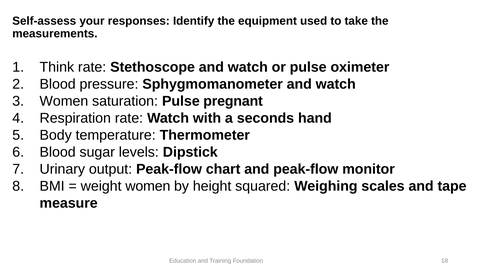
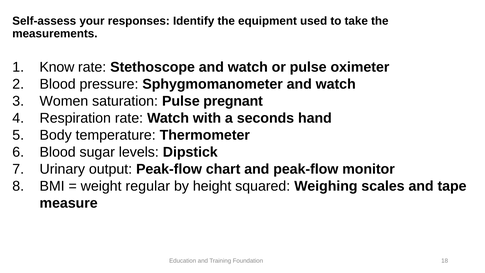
Think: Think -> Know (57, 67)
weight women: women -> regular (148, 186)
